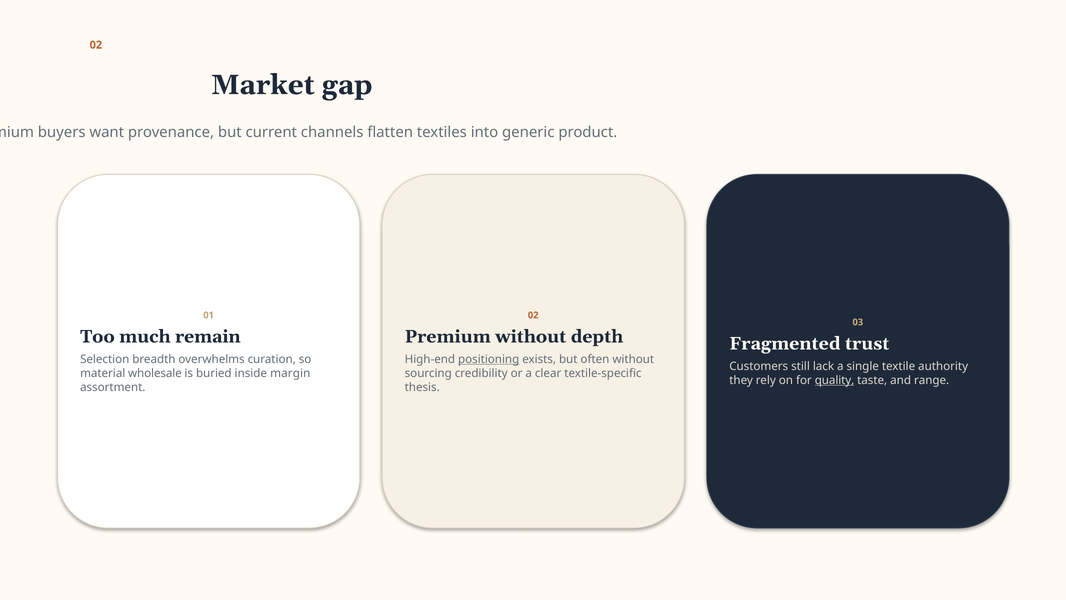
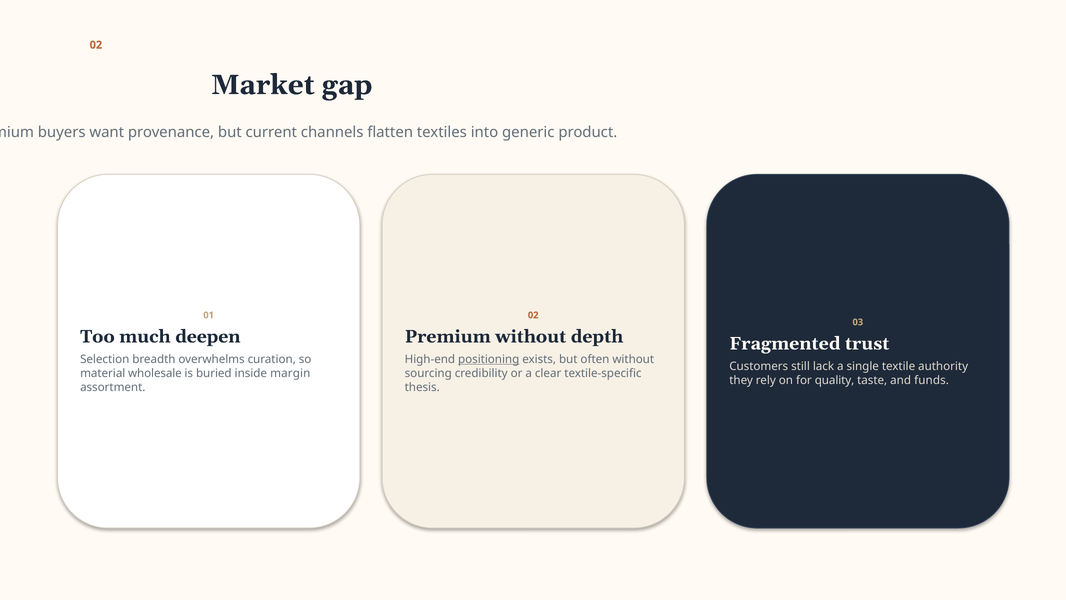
remain: remain -> deepen (208, 336)
quality underline: present -> none (835, 380)
range: range -> funds (932, 380)
